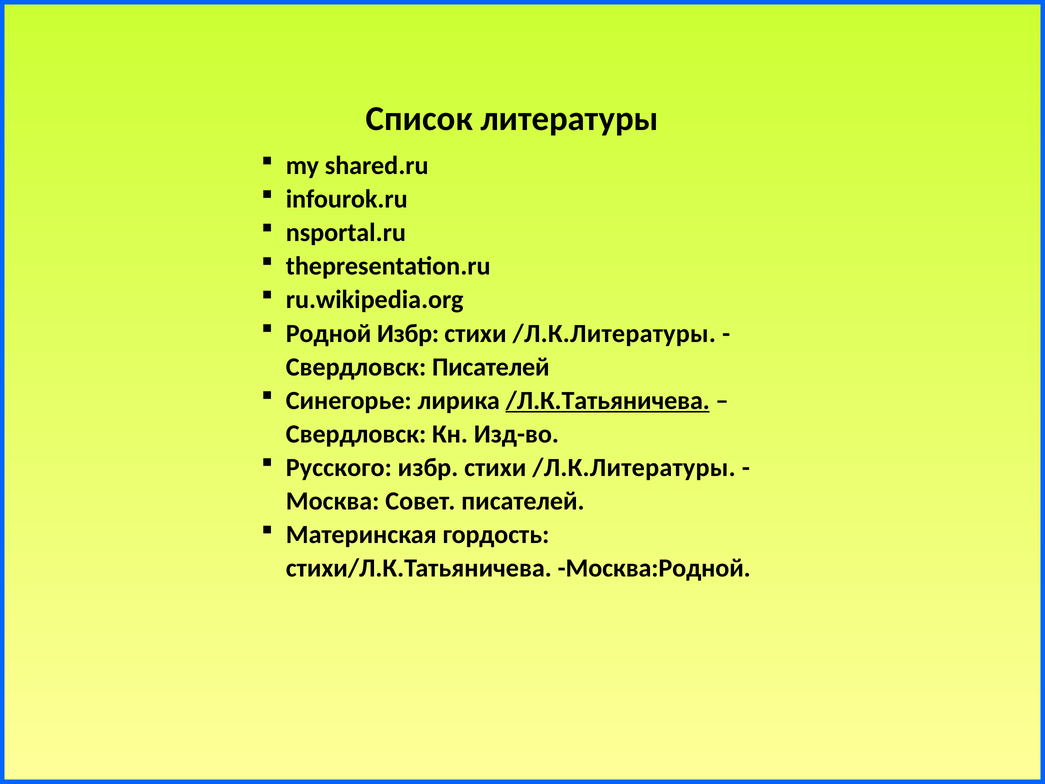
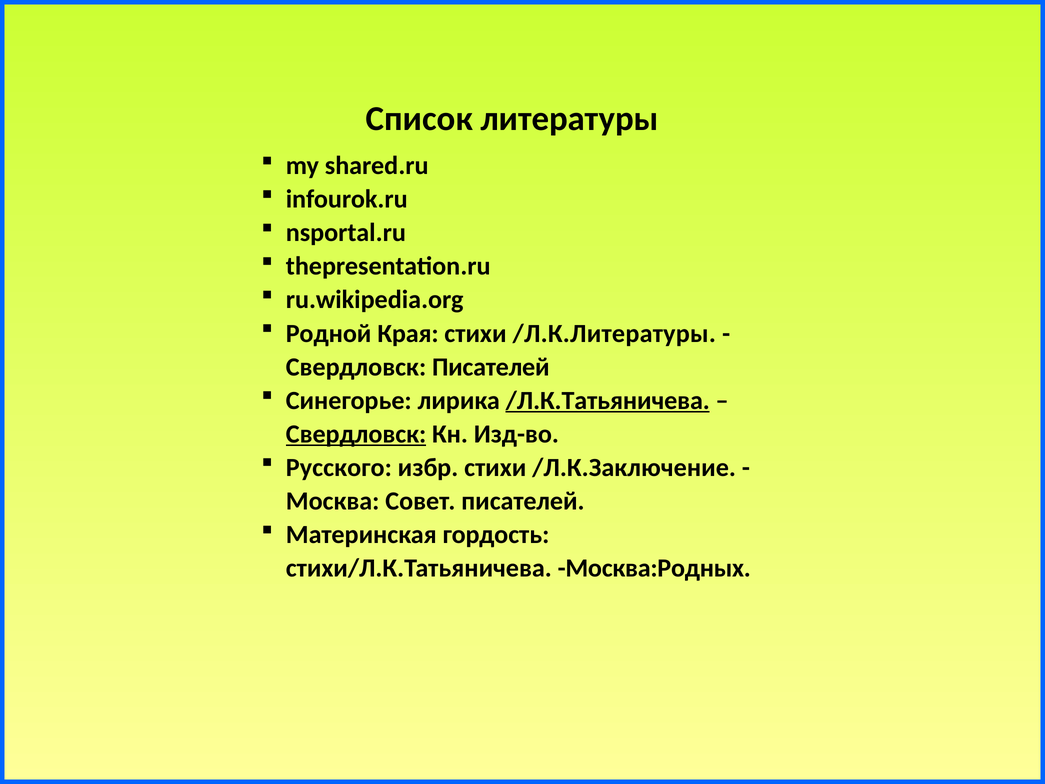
Родной Избр: Избр -> Края (408, 333)
Свердловск underline: none -> present (356, 434)
/Л.К.Литературы: /Л.К.Литературы -> /Л.К.Заключение (634, 467)
Москва:Родной: Москва:Родной -> Москва:Родных (654, 568)
